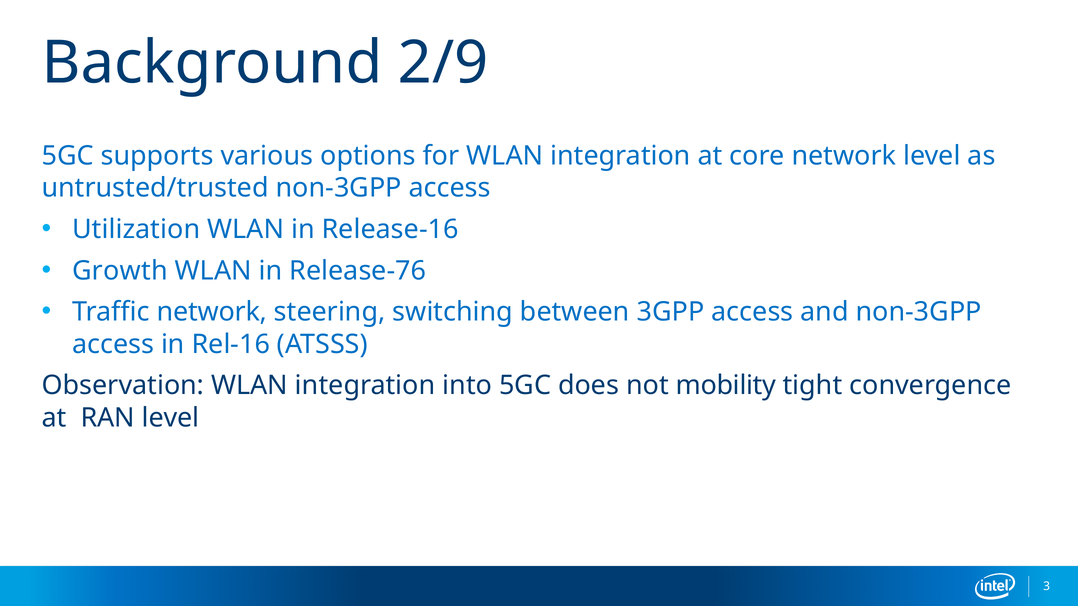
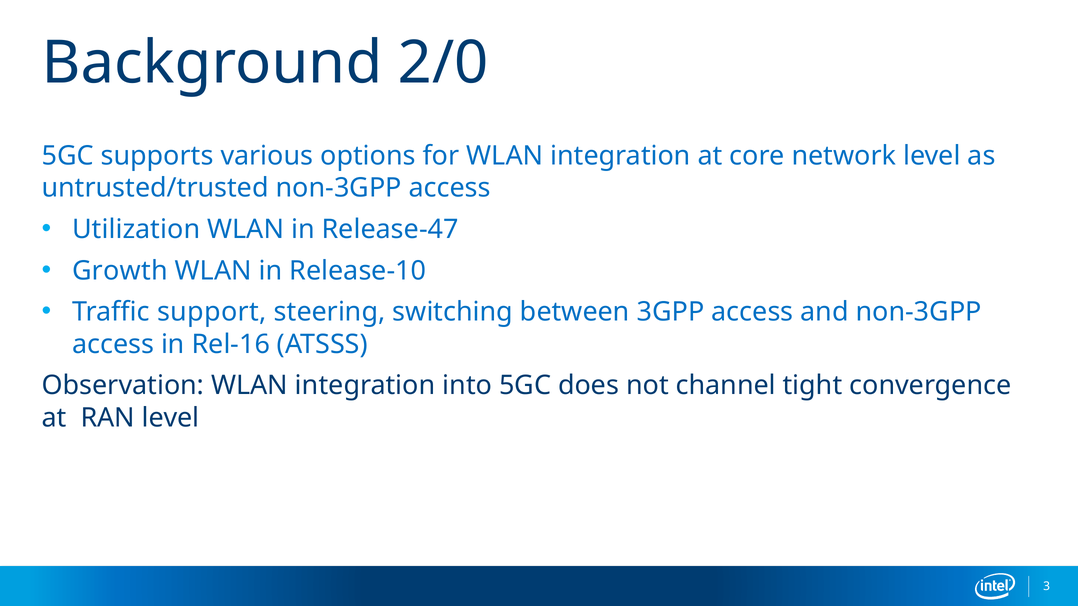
2/9: 2/9 -> 2/0 (443, 63)
Release-16: Release-16 -> Release-47 (390, 230)
Release-76: Release-76 -> Release-10 (358, 271)
Traffic network: network -> support (212, 312)
mobility: mobility -> channel (726, 386)
